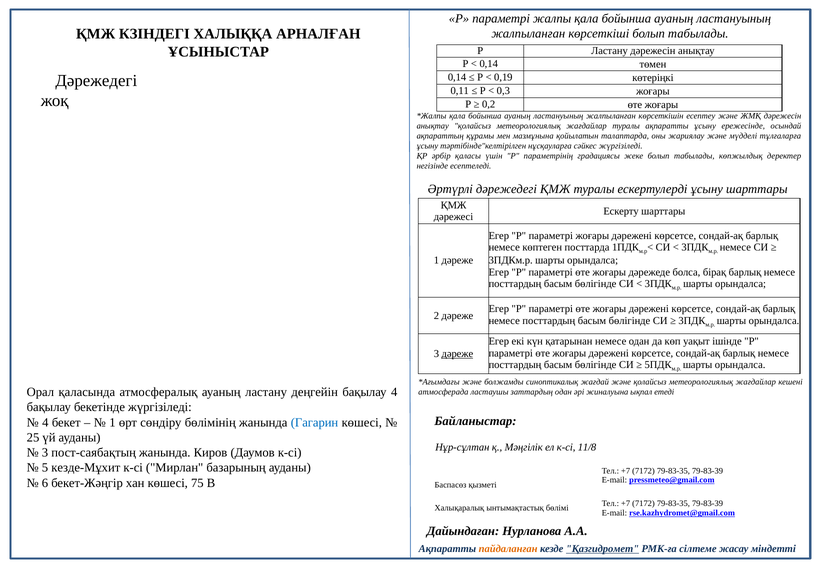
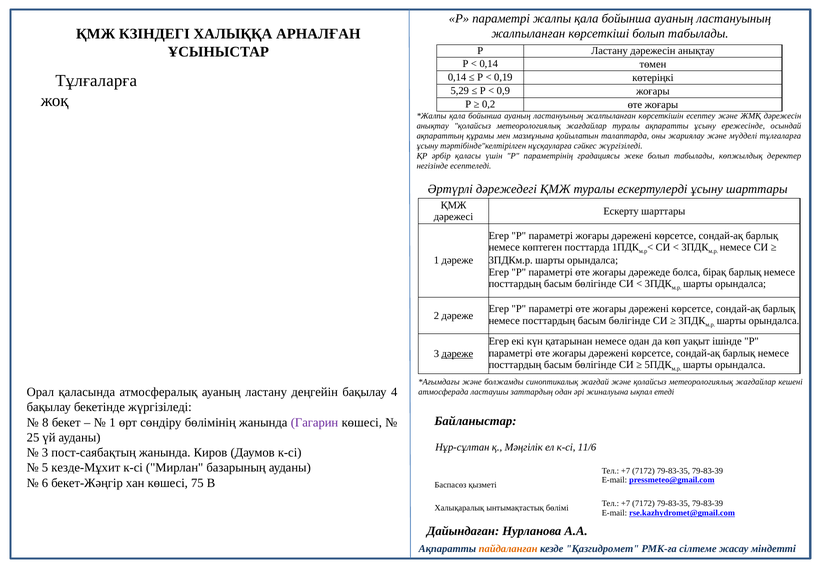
Дәрежедегі: Дәрежедегі -> Тұлғаларға (96, 81)
0,11: 0,11 -> 5,29 (460, 91)
0,3: 0,3 -> 0,9 (503, 91)
4: 4 -> 8 (45, 423)
Гагарин colour: blue -> purple (315, 423)
11/8: 11/8 -> 11/6 (587, 448)
Қазгидромет underline: present -> none (602, 549)
